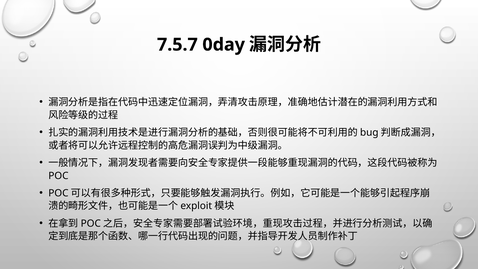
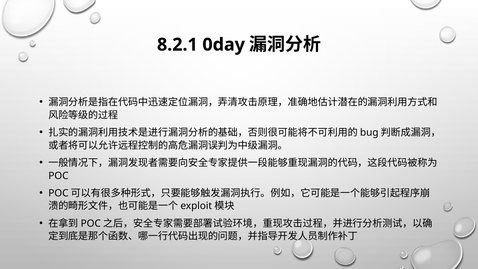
7.5.7: 7.5.7 -> 8.2.1 (177, 45)
